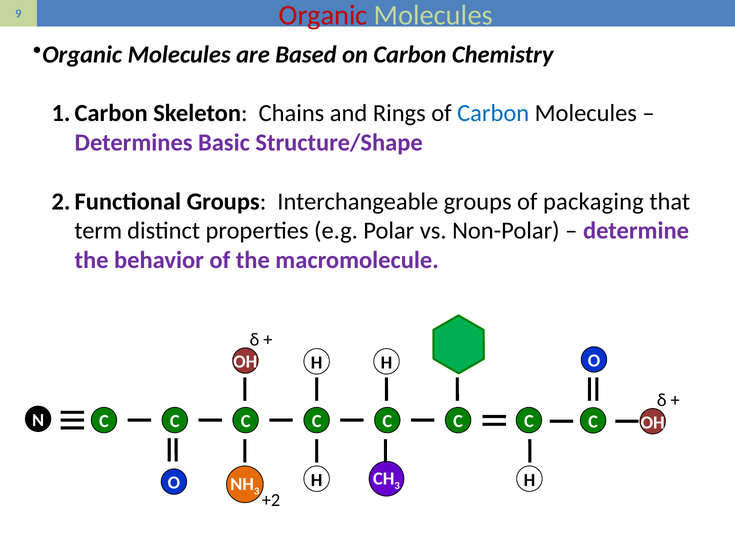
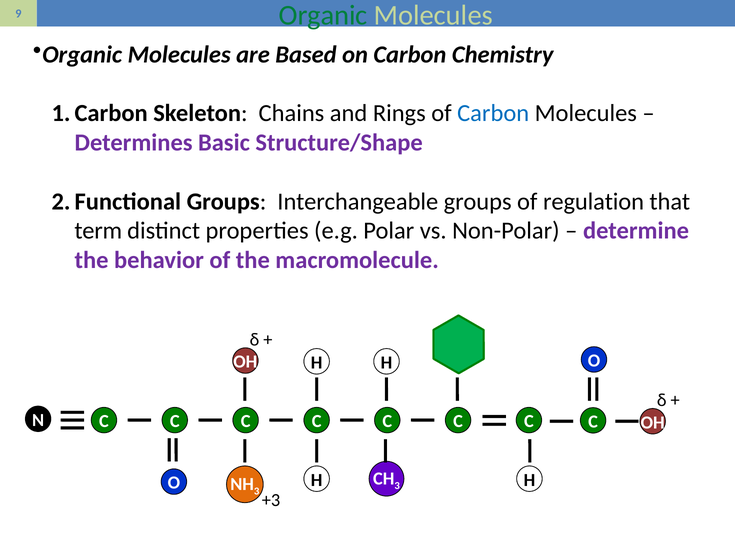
Organic colour: red -> green (323, 15)
packaging: packaging -> regulation (594, 202)
+2: +2 -> +3 (271, 500)
